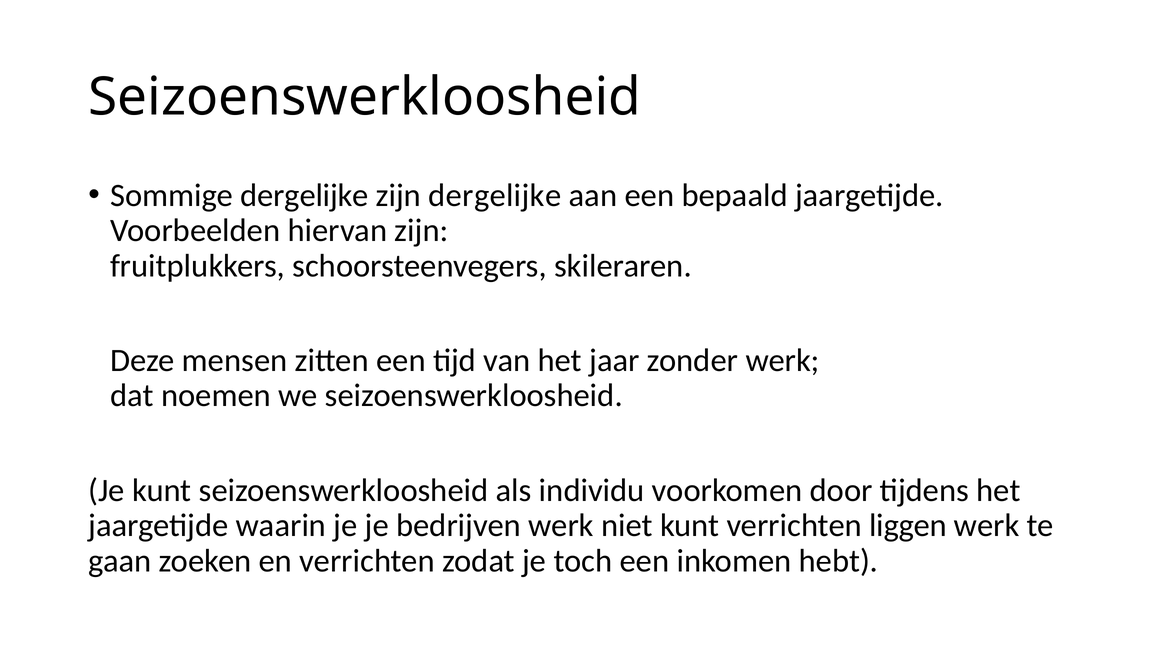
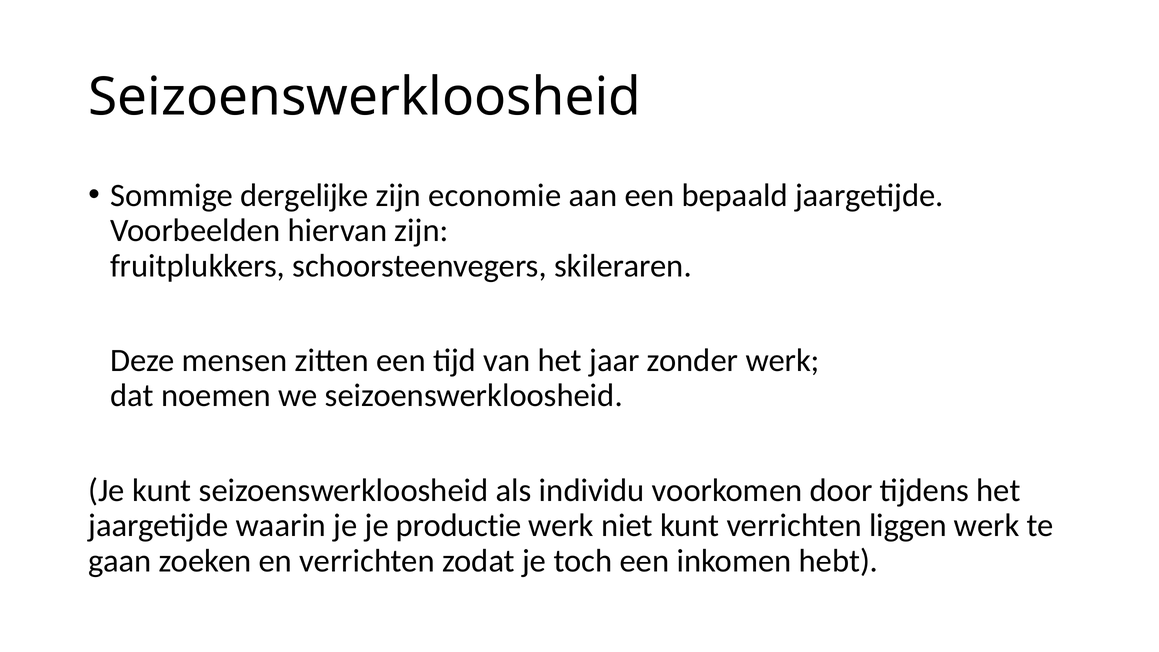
zijn dergelijke: dergelijke -> economie (495, 195)
bedrijven: bedrijven -> productie (459, 526)
